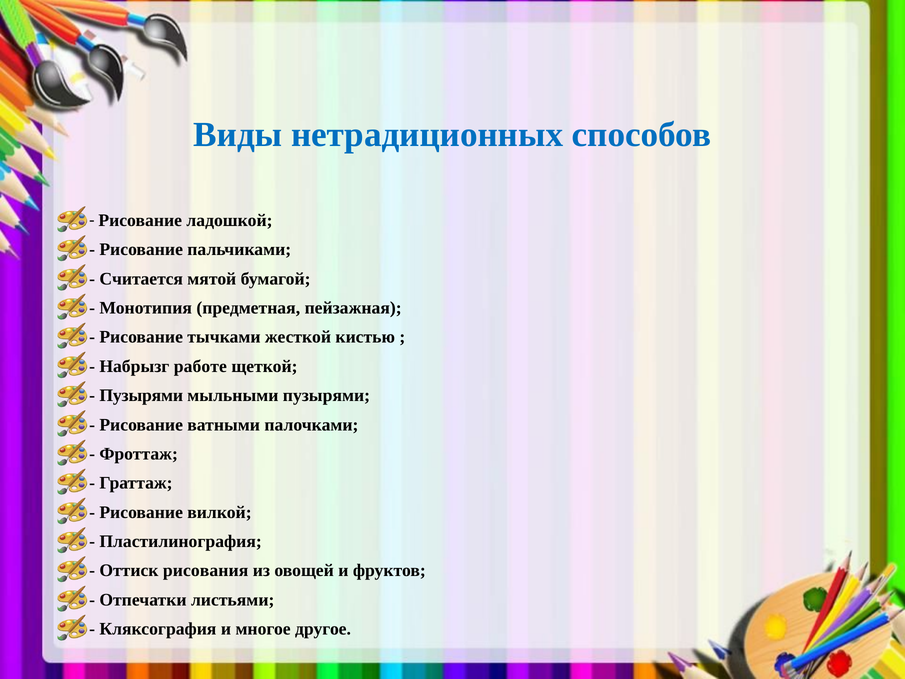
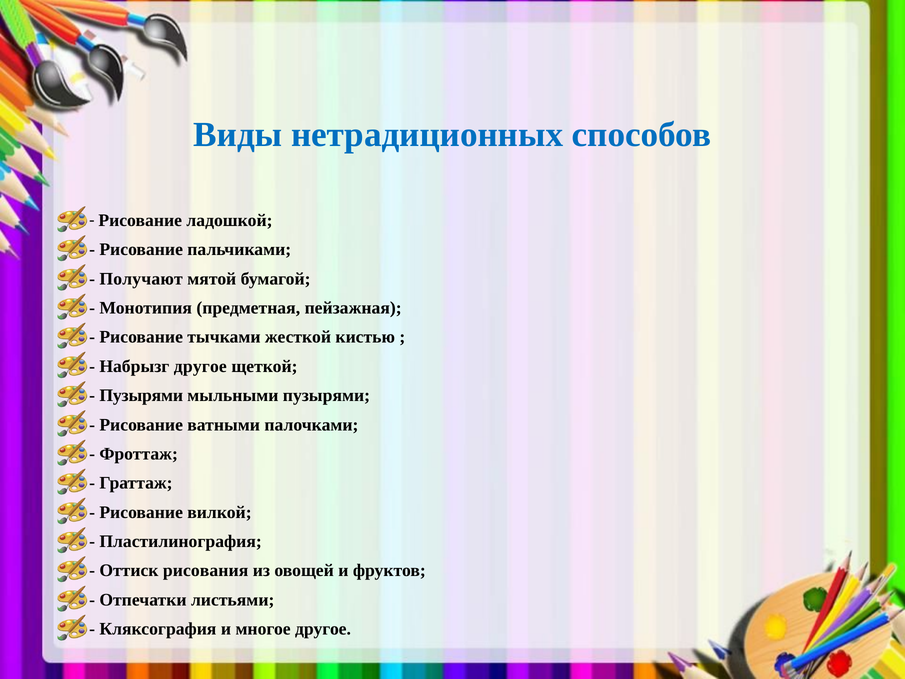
Считается: Считается -> Получают (141, 279)
Набрызг работе: работе -> другое (200, 366)
